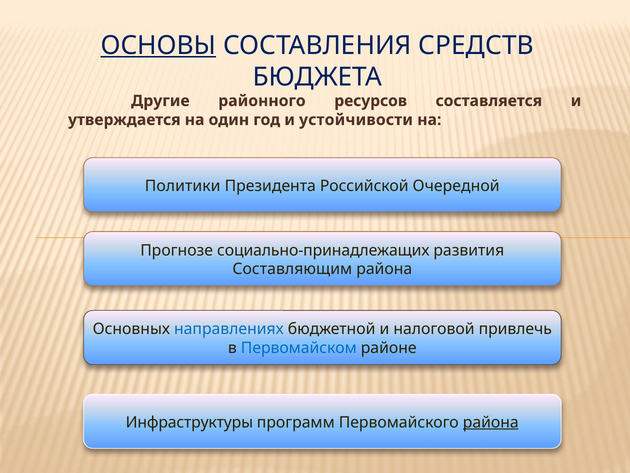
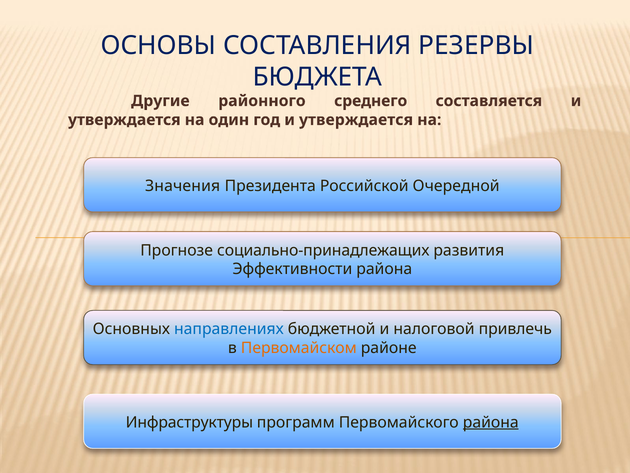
ОСНОВЫ underline: present -> none (158, 45)
СРЕДСТВ: СРЕДСТВ -> РЕЗЕРВЫ (476, 45)
ресурсов: ресурсов -> среднего (371, 101)
год и устойчивости: устойчивости -> утверждается (356, 120)
Политики: Политики -> Значения (183, 186)
Составляющим: Составляющим -> Эффективности (292, 269)
Первомайском colour: blue -> orange (299, 348)
